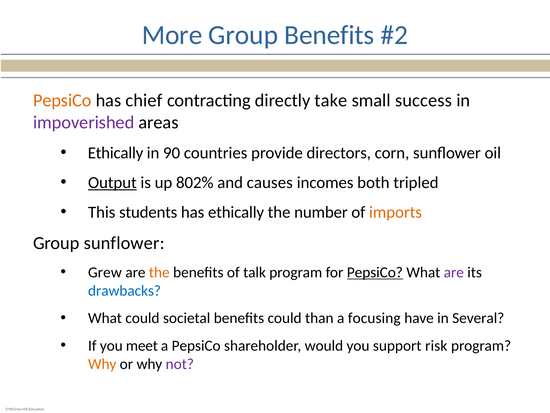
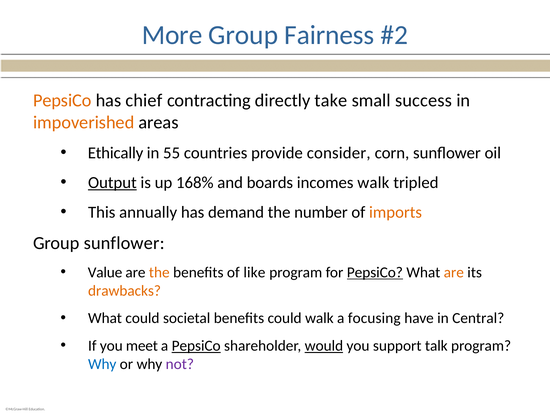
Group Benefits: Benefits -> Fairness (329, 35)
impoverished colour: purple -> orange (84, 122)
90: 90 -> 55 (172, 153)
directors: directors -> consider (339, 153)
802%: 802% -> 168% (195, 182)
causes: causes -> boards (270, 182)
incomes both: both -> walk (373, 182)
students: students -> annually (148, 212)
has ethically: ethically -> demand (236, 212)
Grew: Grew -> Value (105, 272)
talk: talk -> like (254, 272)
are colour: purple -> orange (454, 272)
drawbacks colour: blue -> orange (124, 290)
could than: than -> walk (319, 318)
Several: Several -> Central (478, 318)
PepsiCo underline: none -> present (196, 345)
would underline: none -> present (324, 345)
risk: risk -> talk (436, 345)
Why colour: orange -> blue (102, 364)
